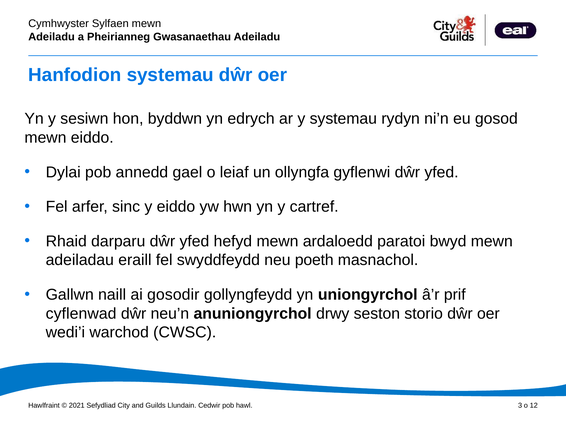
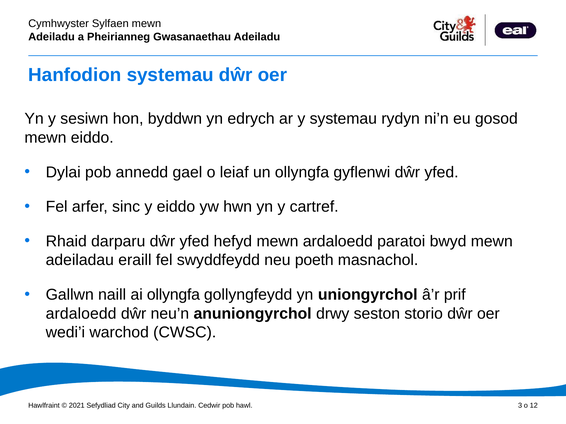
ai gosodir: gosodir -> ollyngfa (173, 295)
cyflenwad: cyflenwad -> ardaloedd (81, 314)
